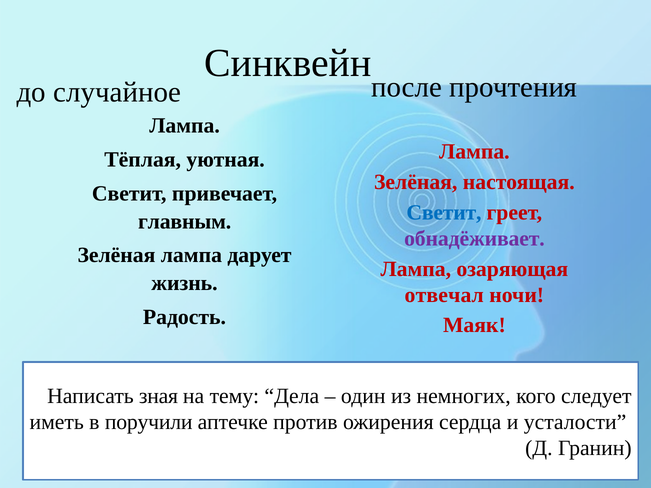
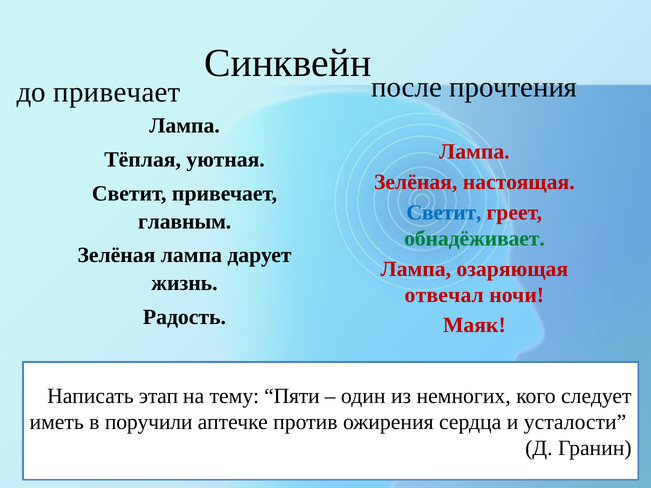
до случайное: случайное -> привечает (117, 92)
обнадёживает colour: purple -> green (474, 239)
зная: зная -> этап (158, 396)
Дела: Дела -> Пяти (292, 396)
